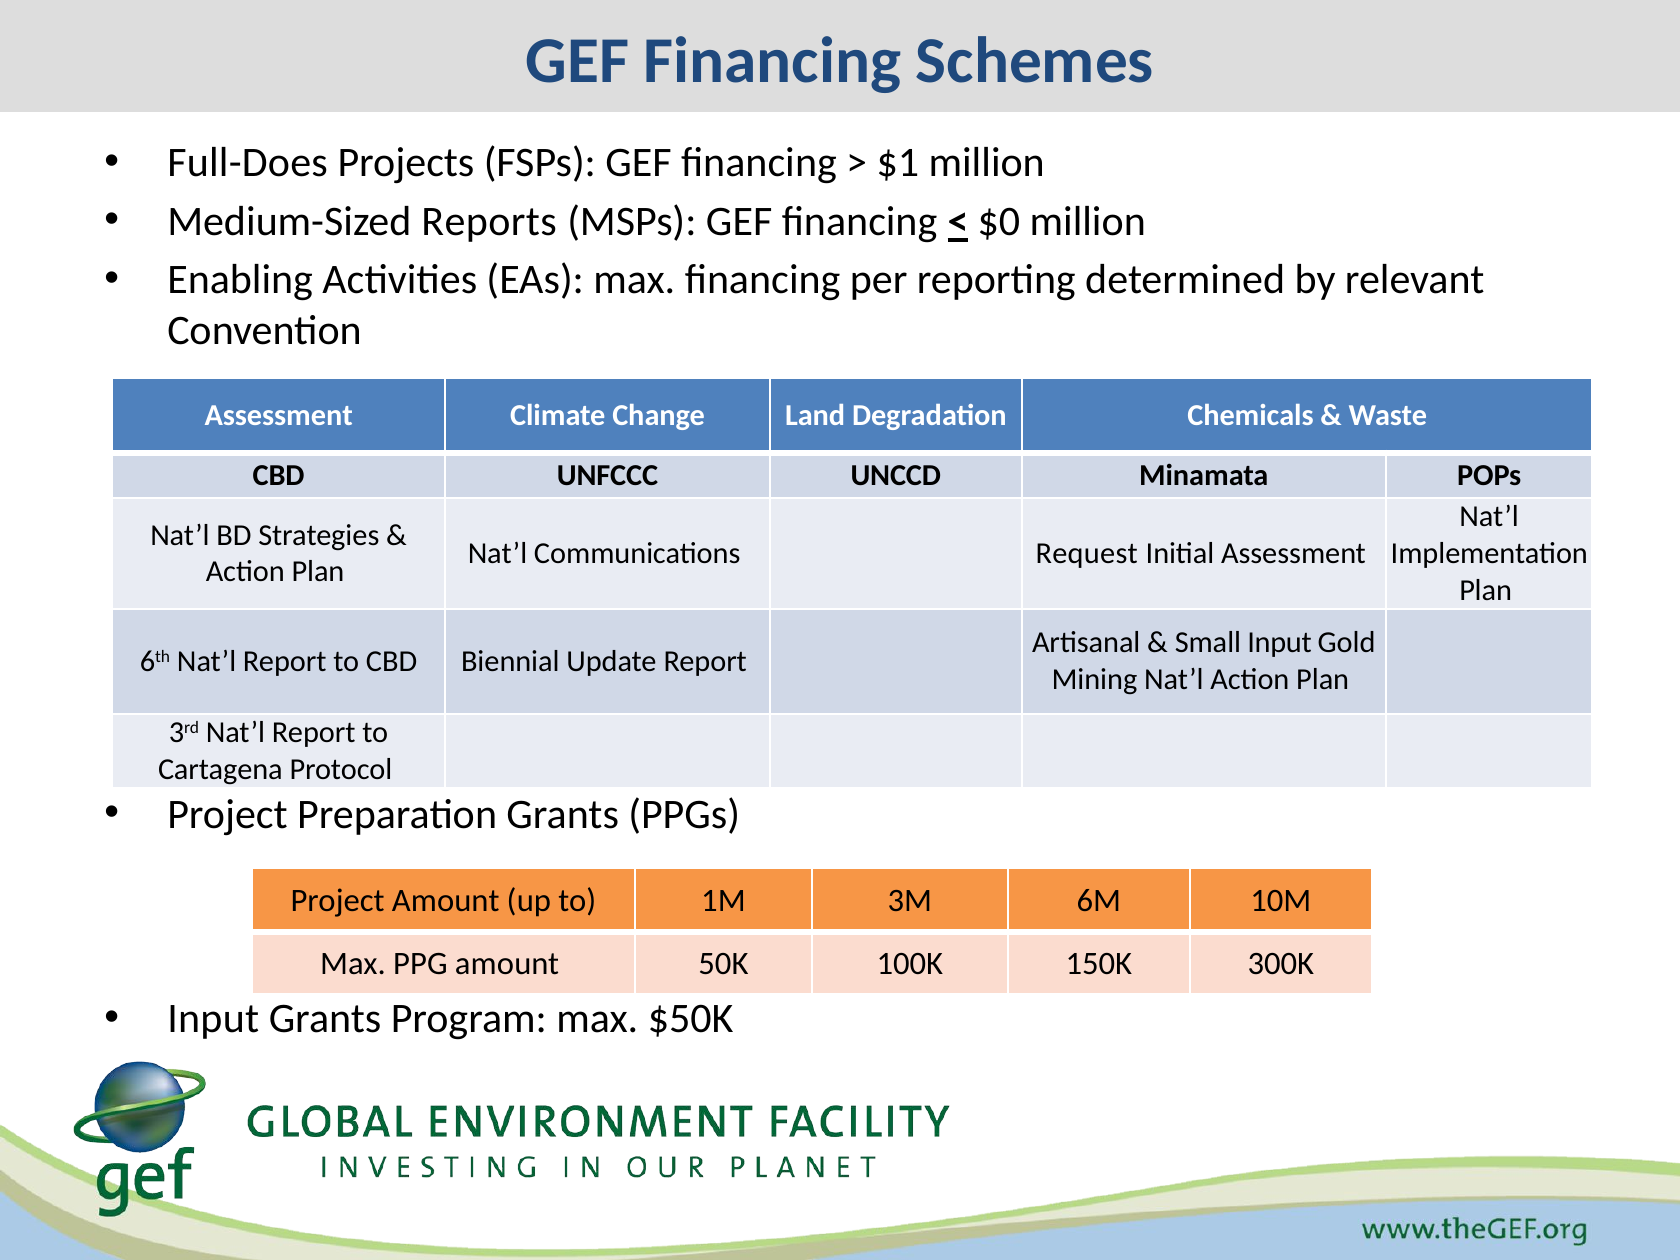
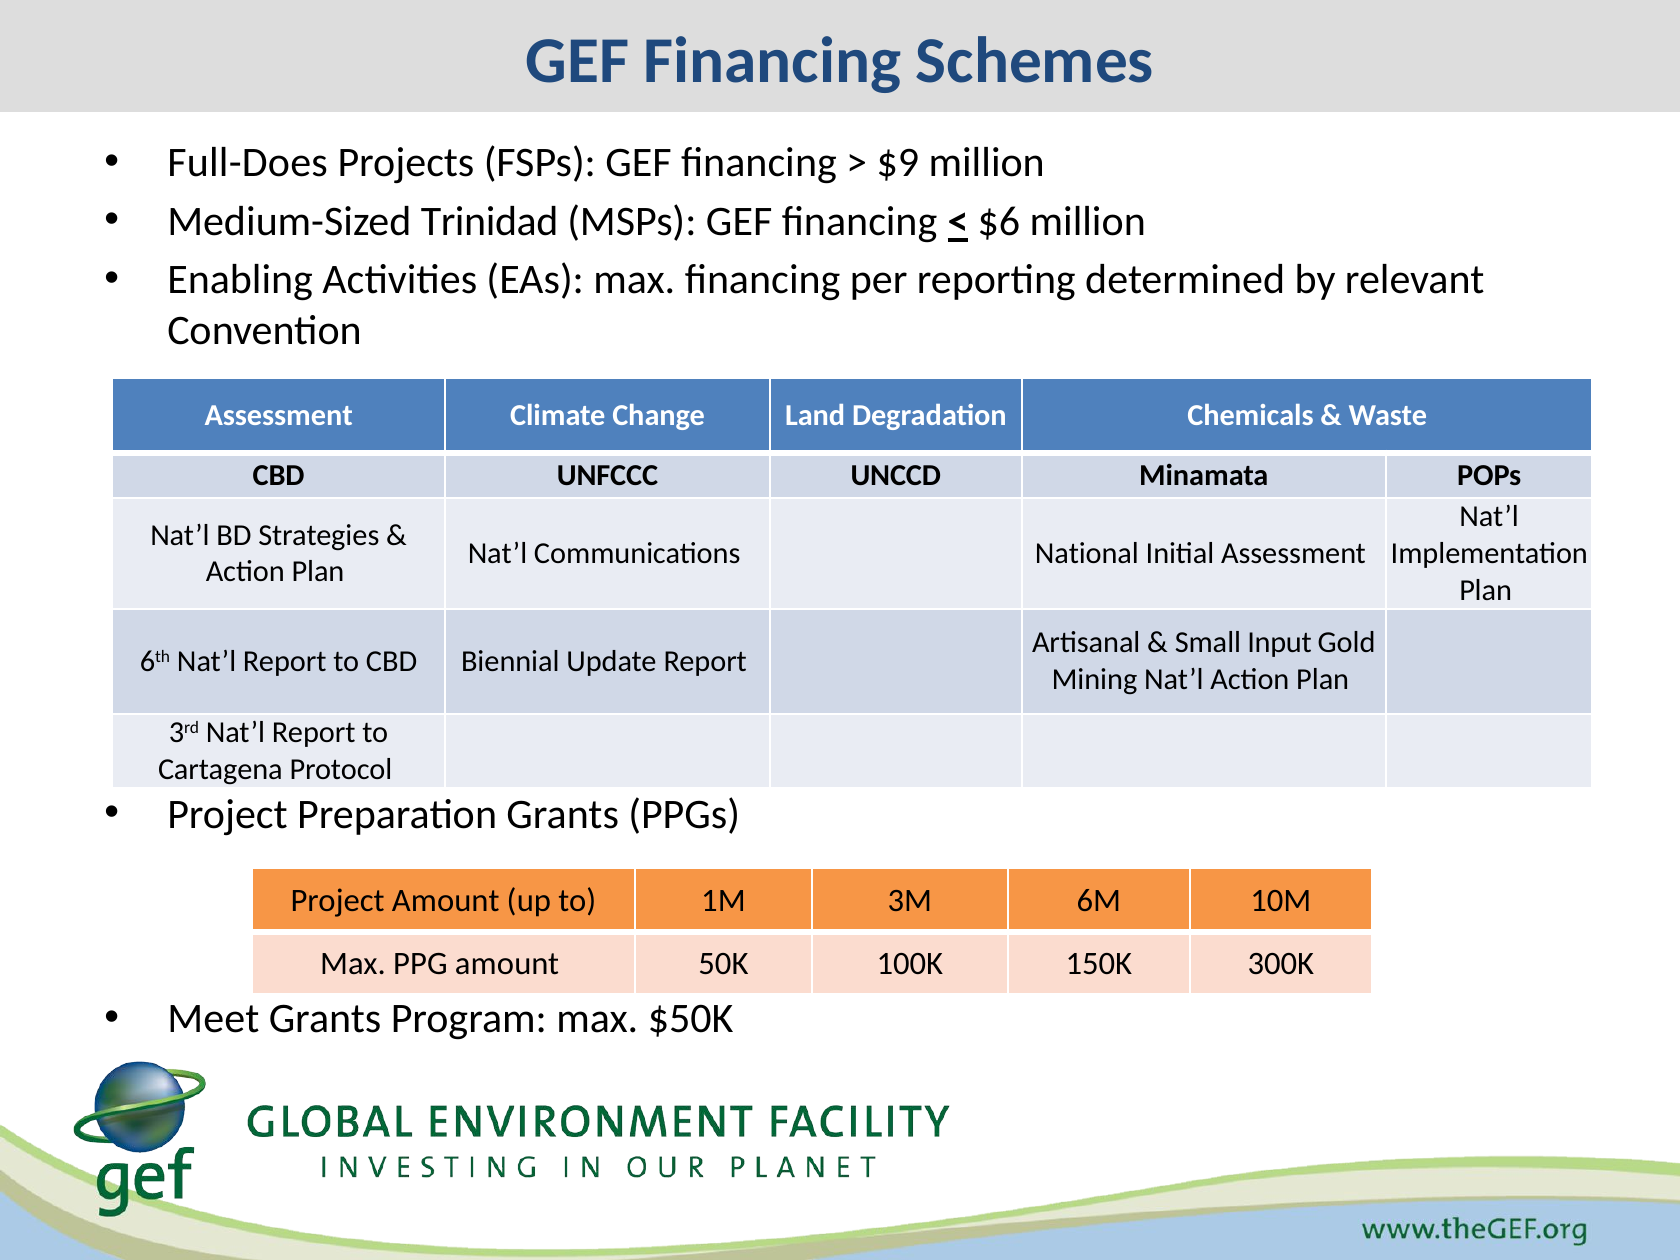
$1: $1 -> $9 (898, 163)
Reports: Reports -> Trinidad (490, 221)
$0: $0 -> $6 (999, 221)
Request: Request -> National (1087, 553)
Input: Input -> Meet (213, 1019)
